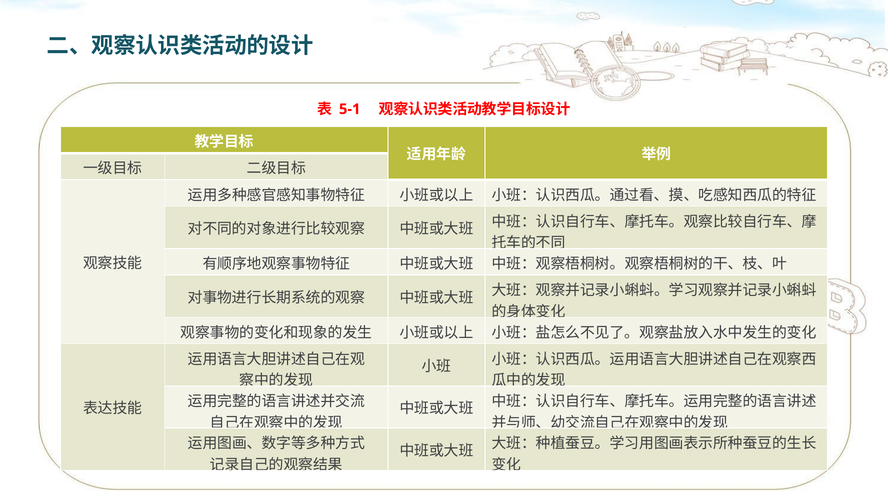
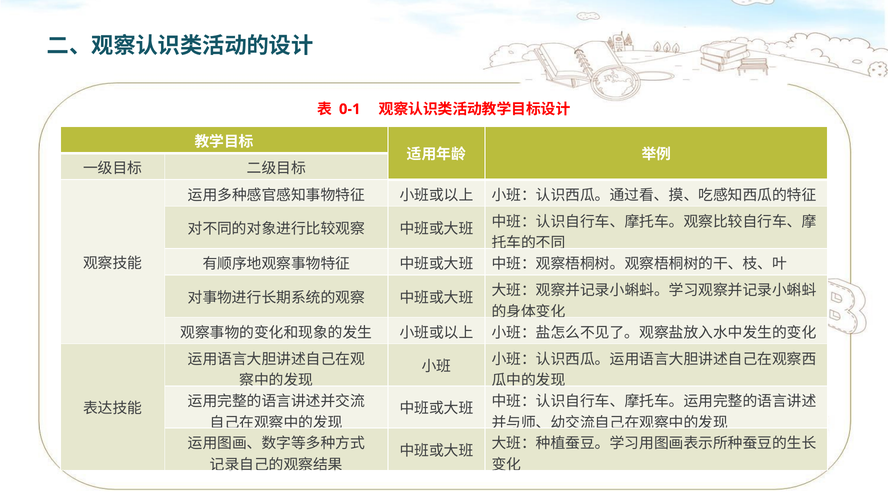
5-1: 5-1 -> 0-1 (350, 109)
